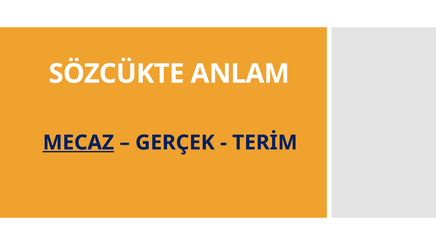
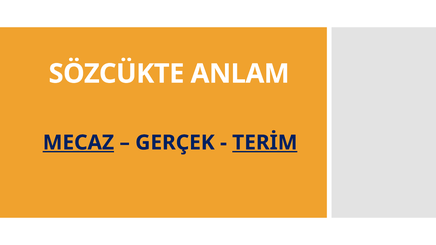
TERİM underline: none -> present (265, 143)
